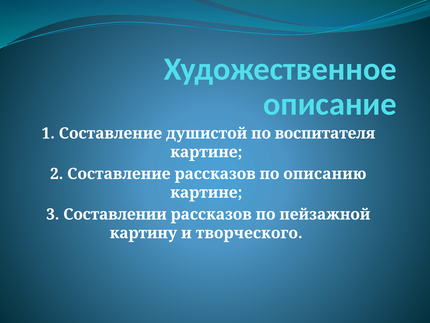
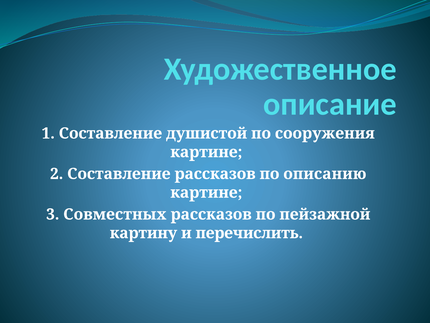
воспитателя: воспитателя -> сооружения (325, 133)
Составлении: Составлении -> Совместных (115, 214)
творческого: творческого -> перечислить (249, 233)
